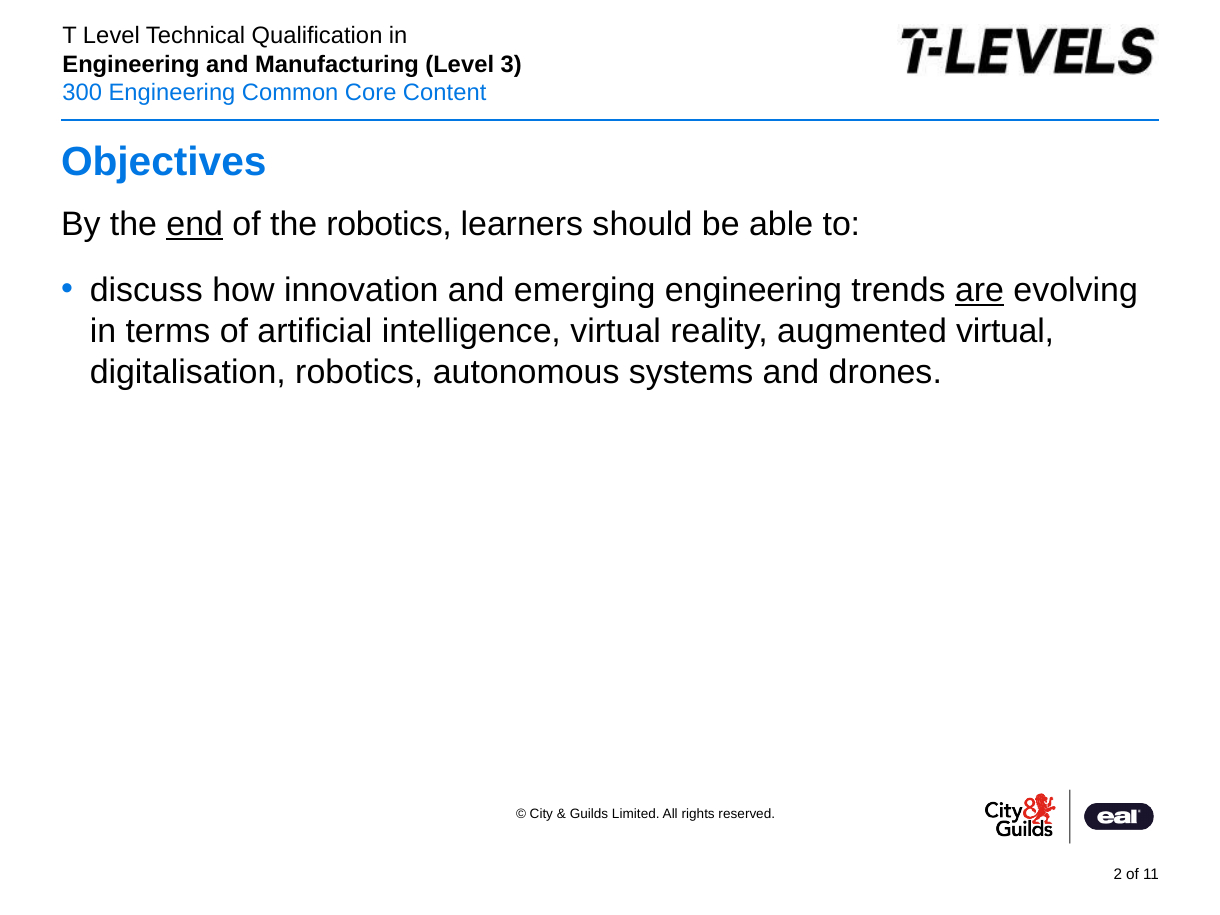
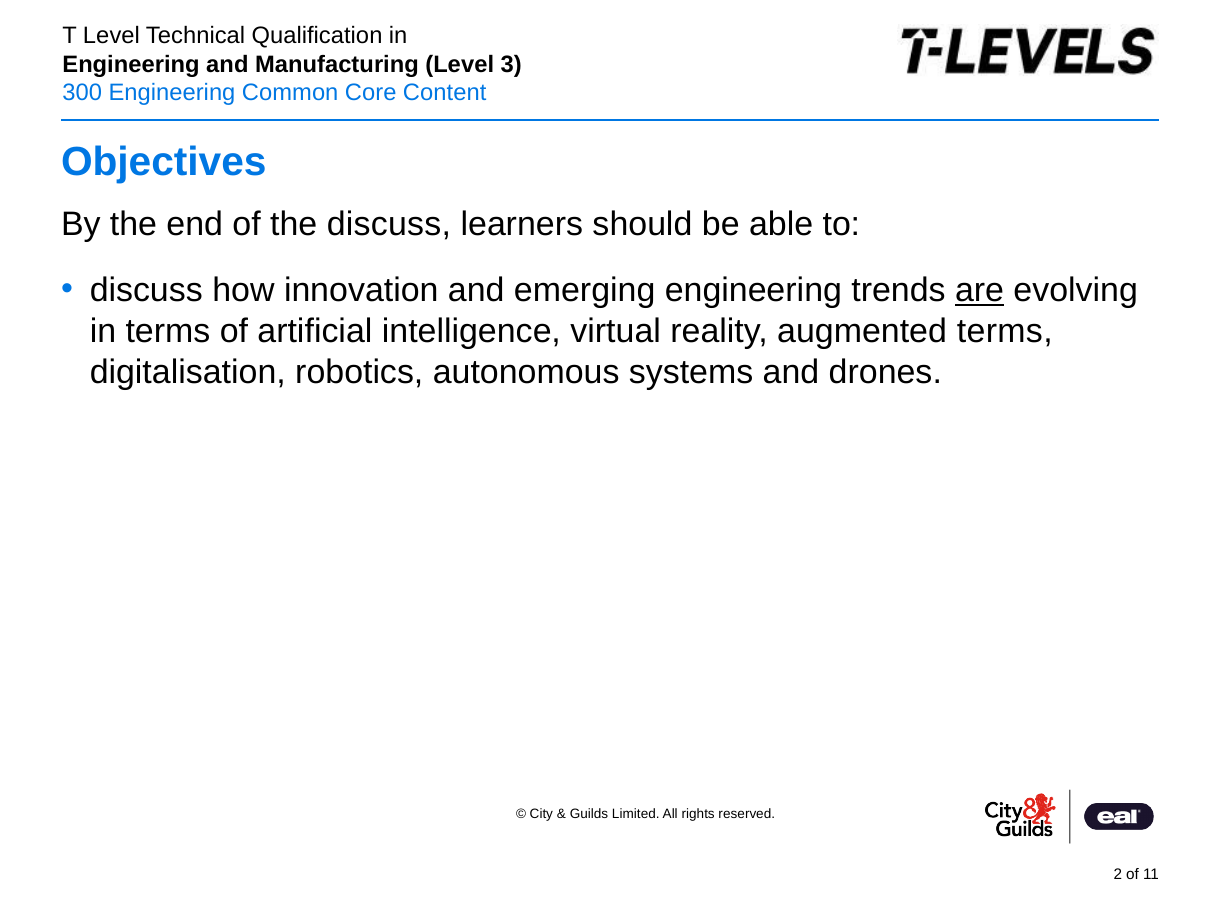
end underline: present -> none (195, 224)
the robotics: robotics -> discuss (389, 224)
virtual: virtual -> terms (1005, 331)
